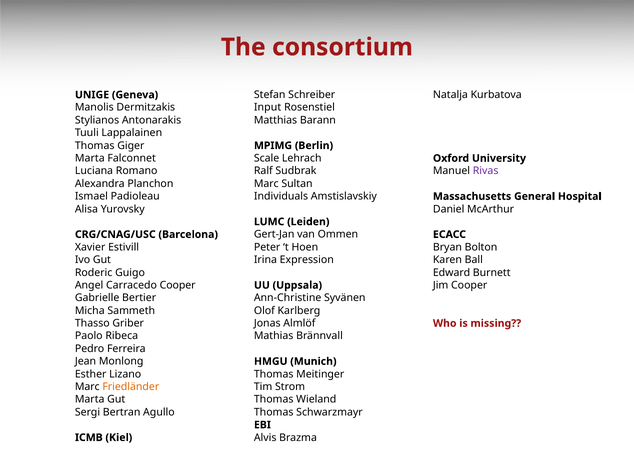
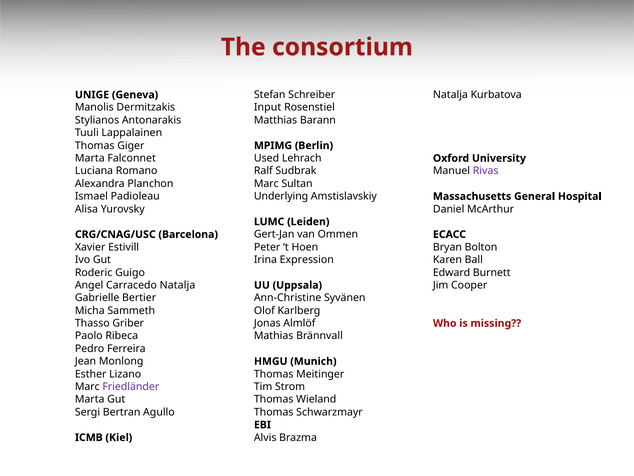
Scale: Scale -> Used (267, 158)
Individuals: Individuals -> Underlying (281, 196)
Carracedo Cooper: Cooper -> Natalja (178, 285)
Friedländer colour: orange -> purple (131, 386)
